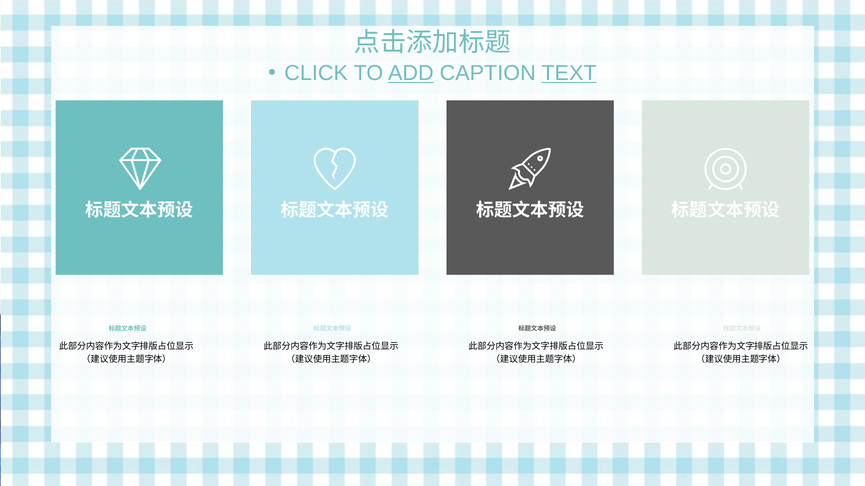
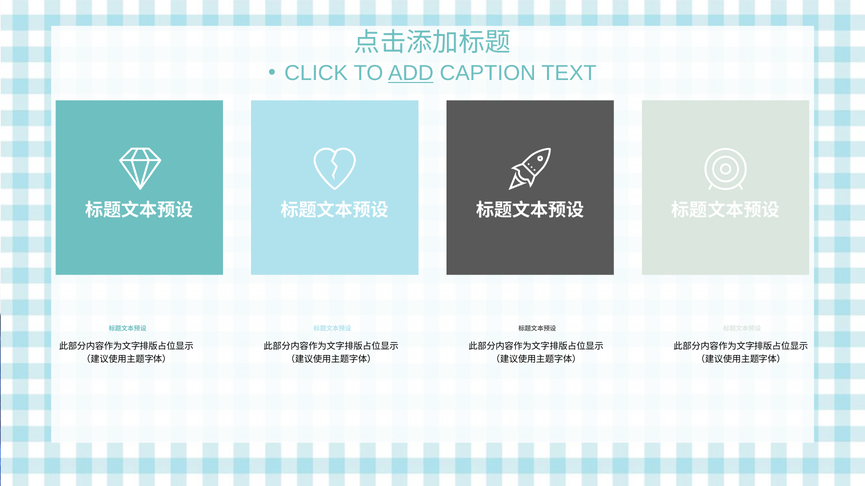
TEXT underline: present -> none (569, 73)
